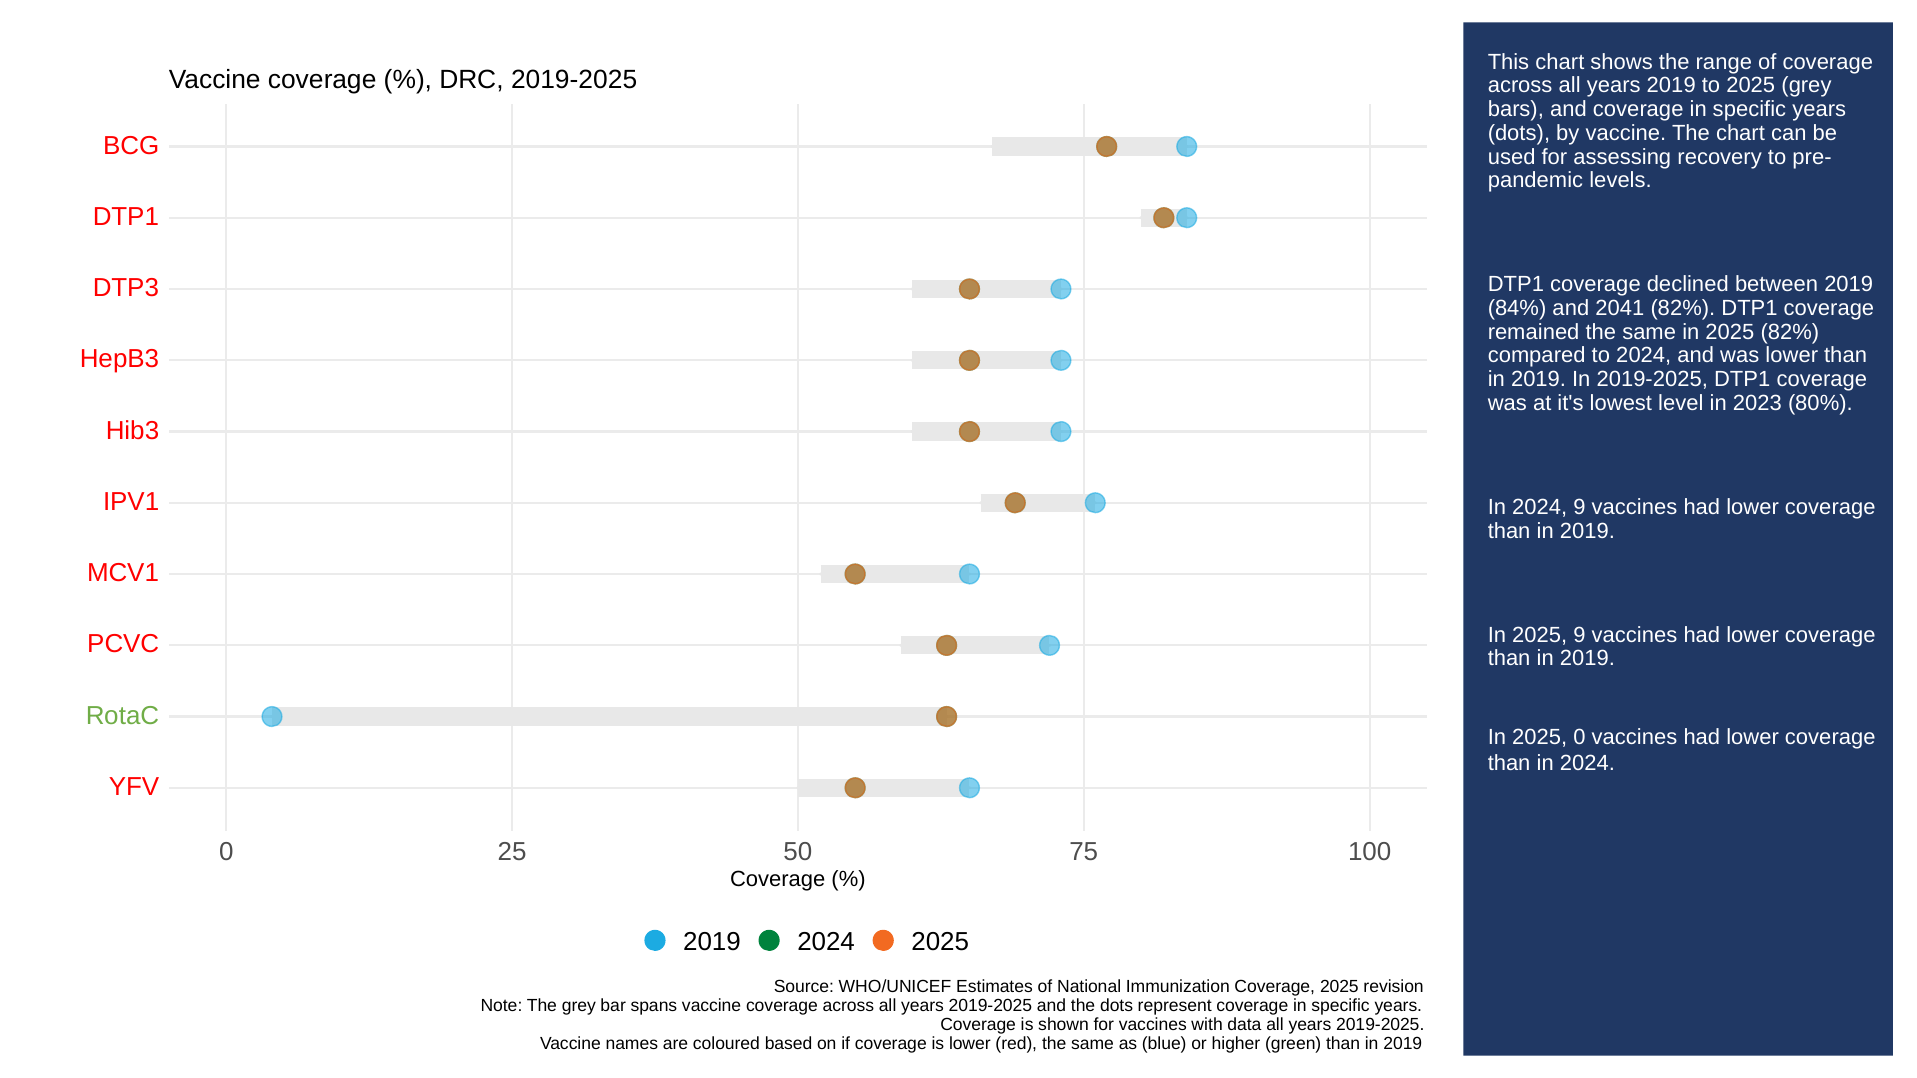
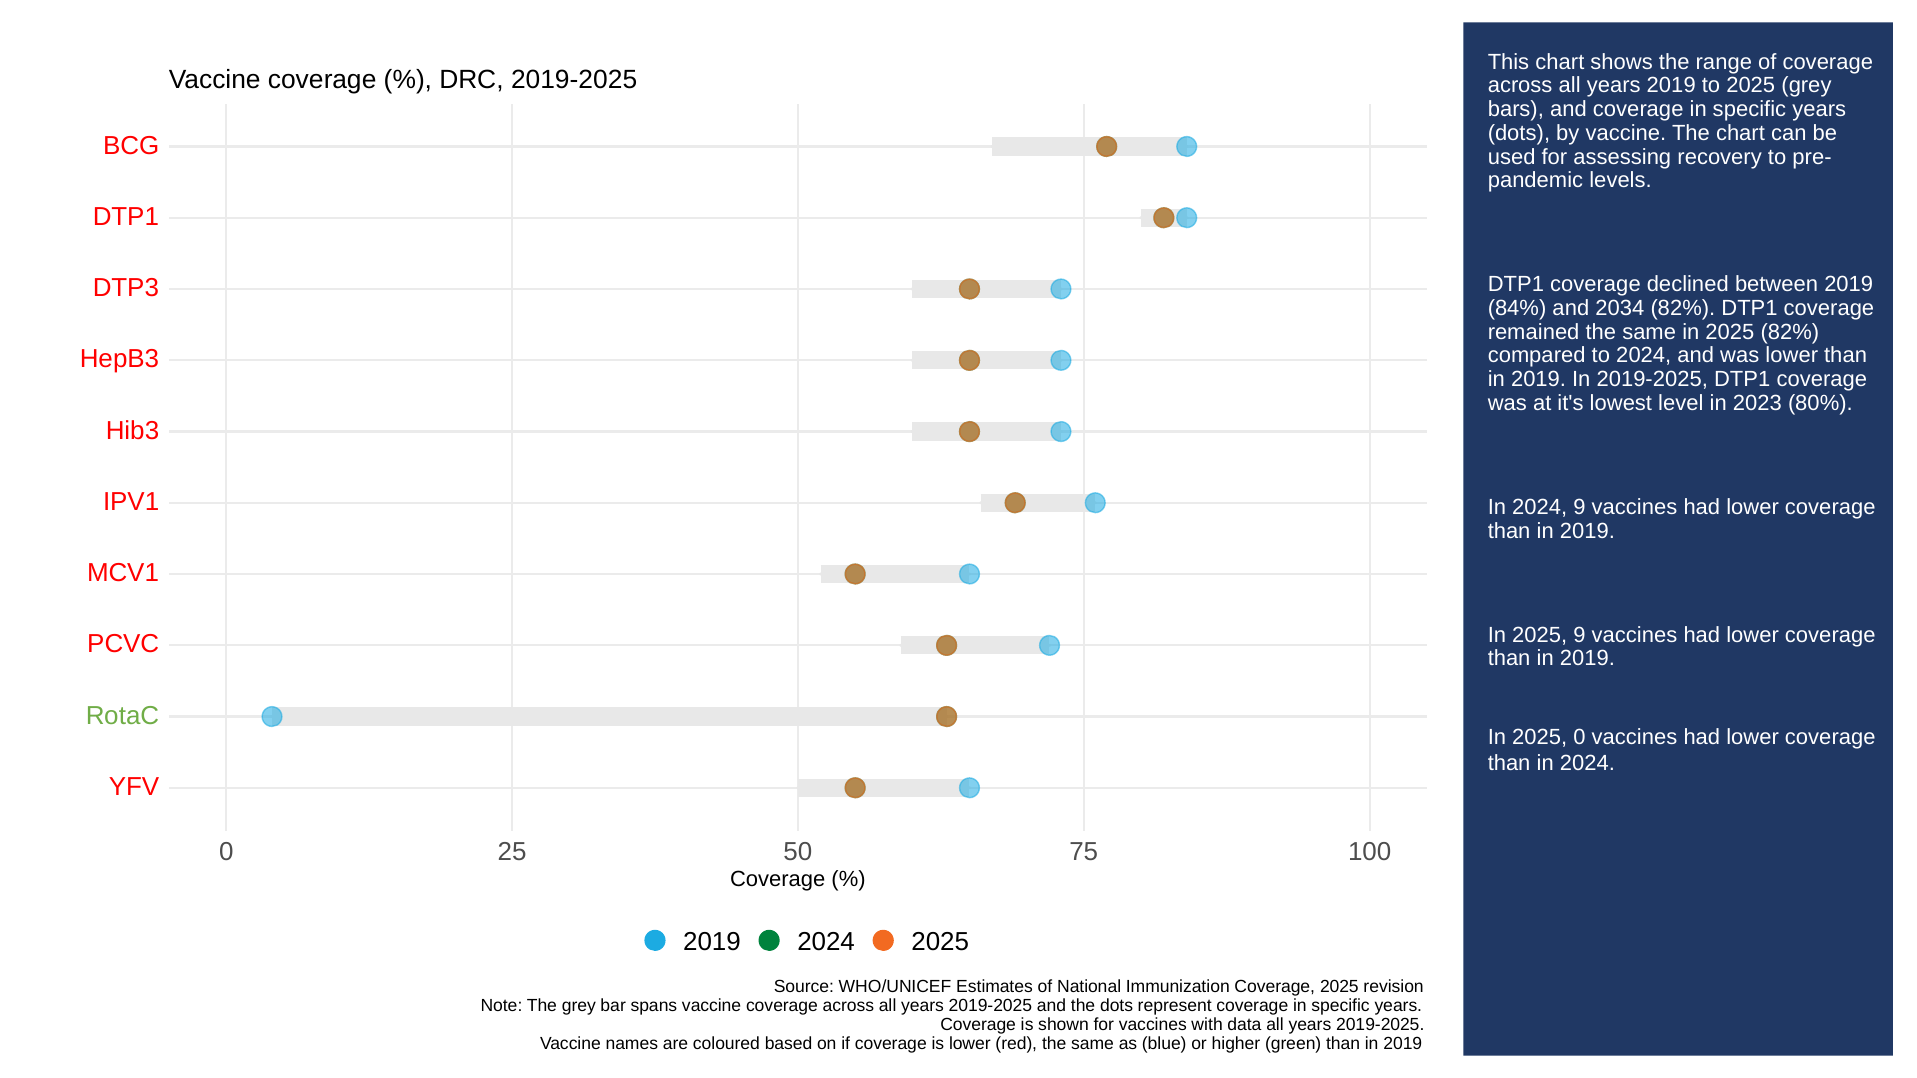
2041: 2041 -> 2034 (1620, 308)
